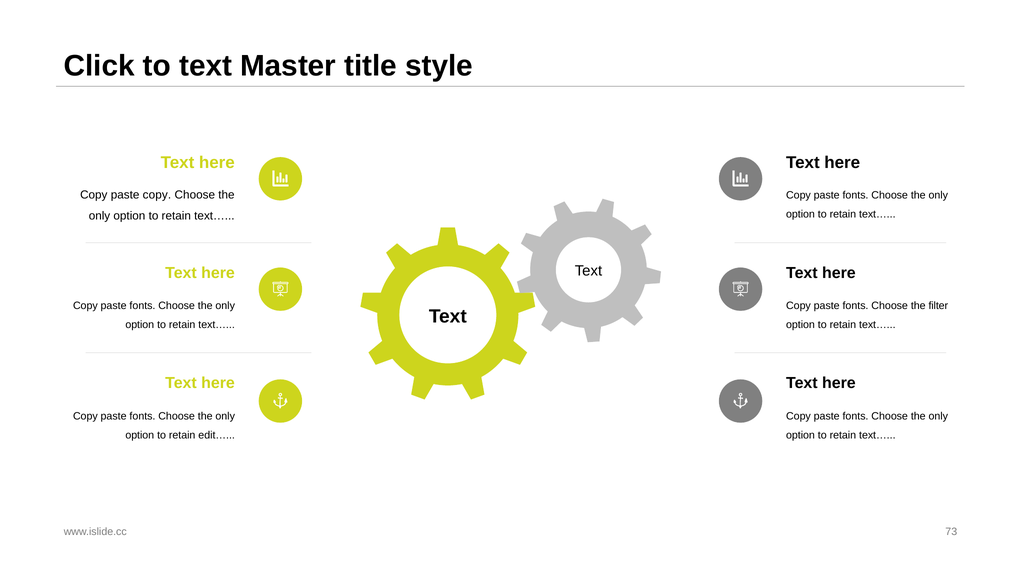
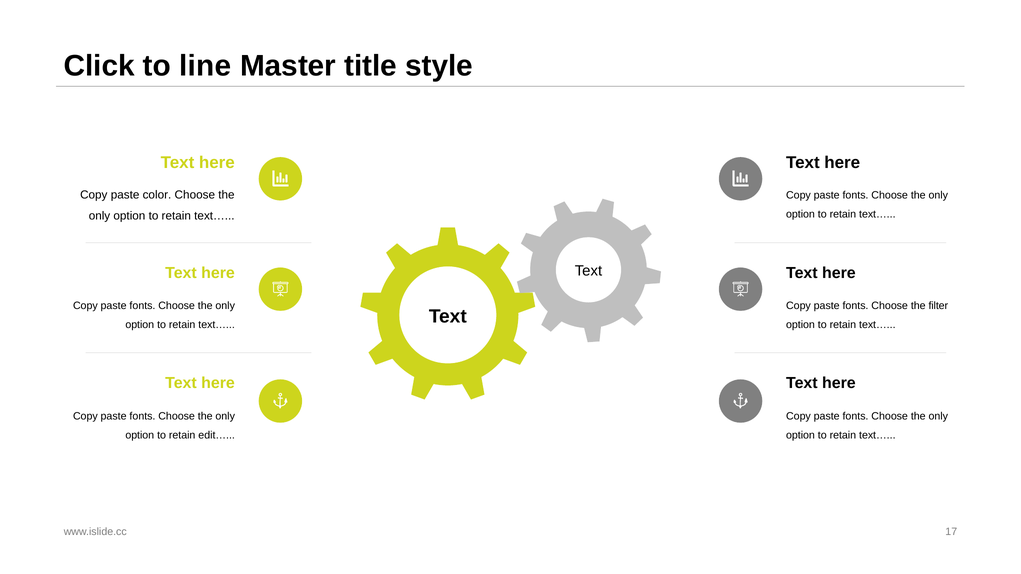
to text: text -> line (205, 66)
paste copy: copy -> color (157, 195)
73: 73 -> 17 (951, 532)
